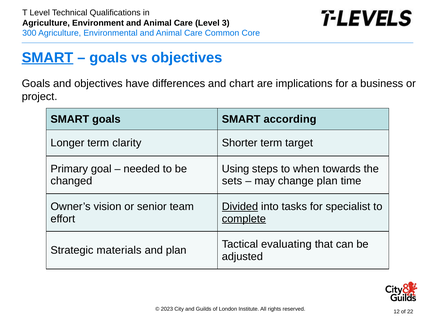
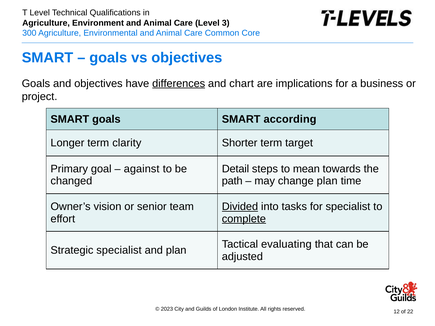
SMART underline: present -> none (47, 58)
differences underline: none -> present (179, 83)
needed: needed -> against (142, 169)
Using: Using -> Detail (235, 169)
when: when -> mean (306, 169)
sets: sets -> path (232, 181)
Strategic materials: materials -> specialist (119, 251)
